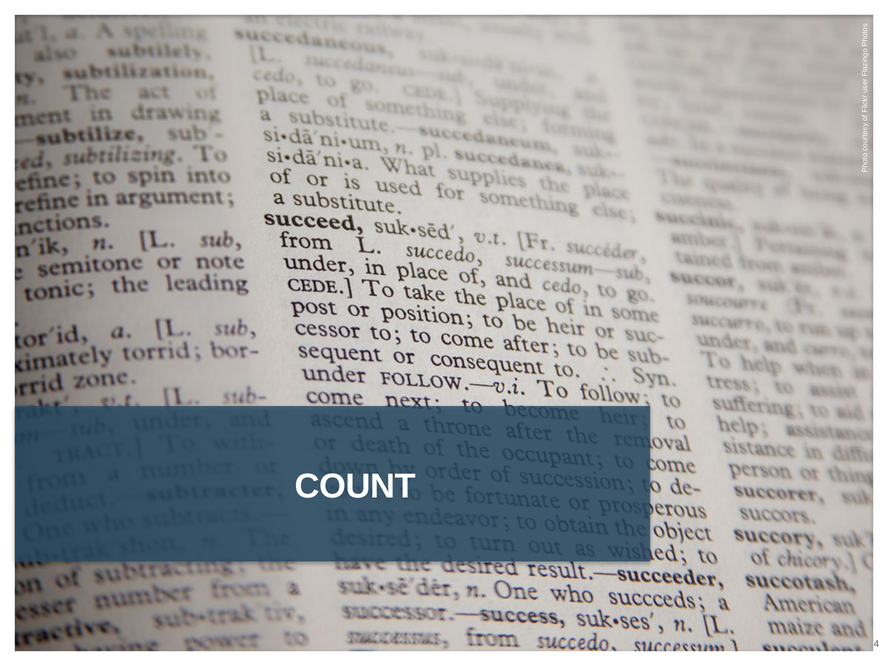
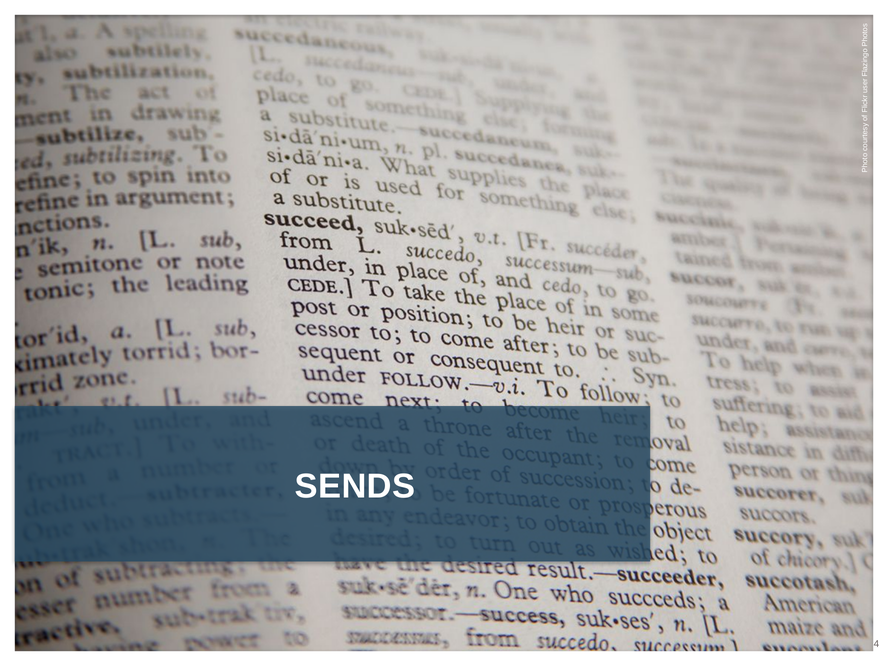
COUNT: COUNT -> SENDS (355, 486)
